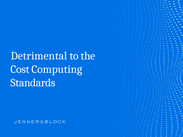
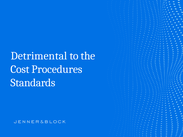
Computing: Computing -> Procedures (57, 69)
